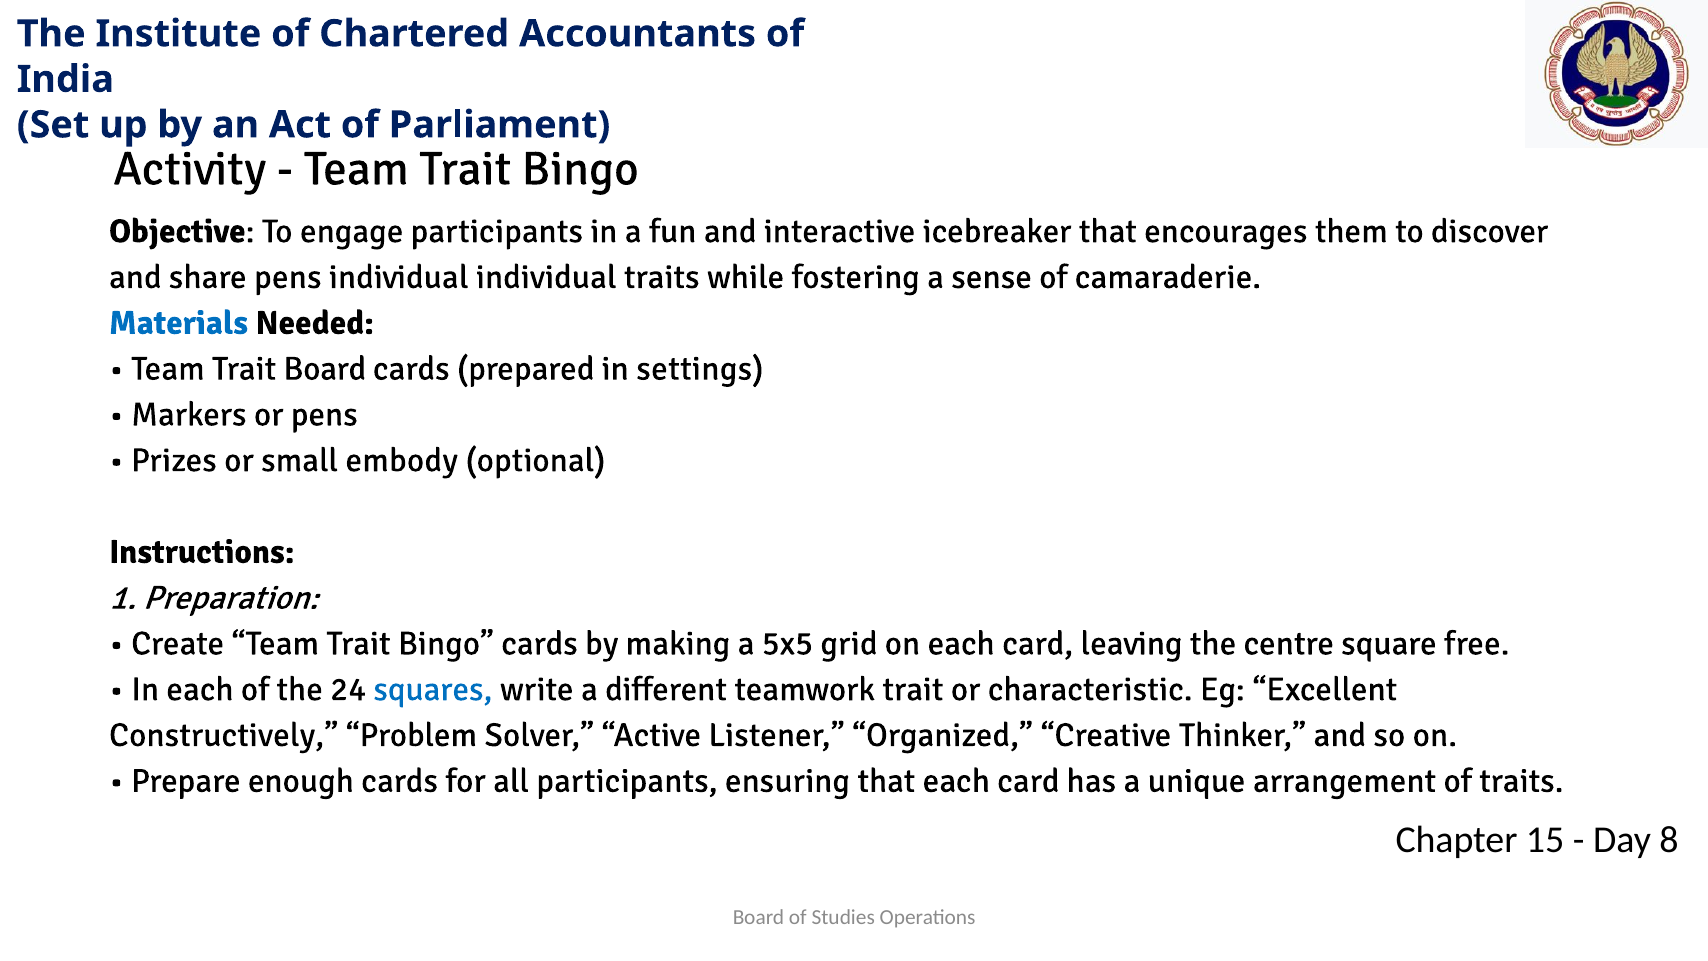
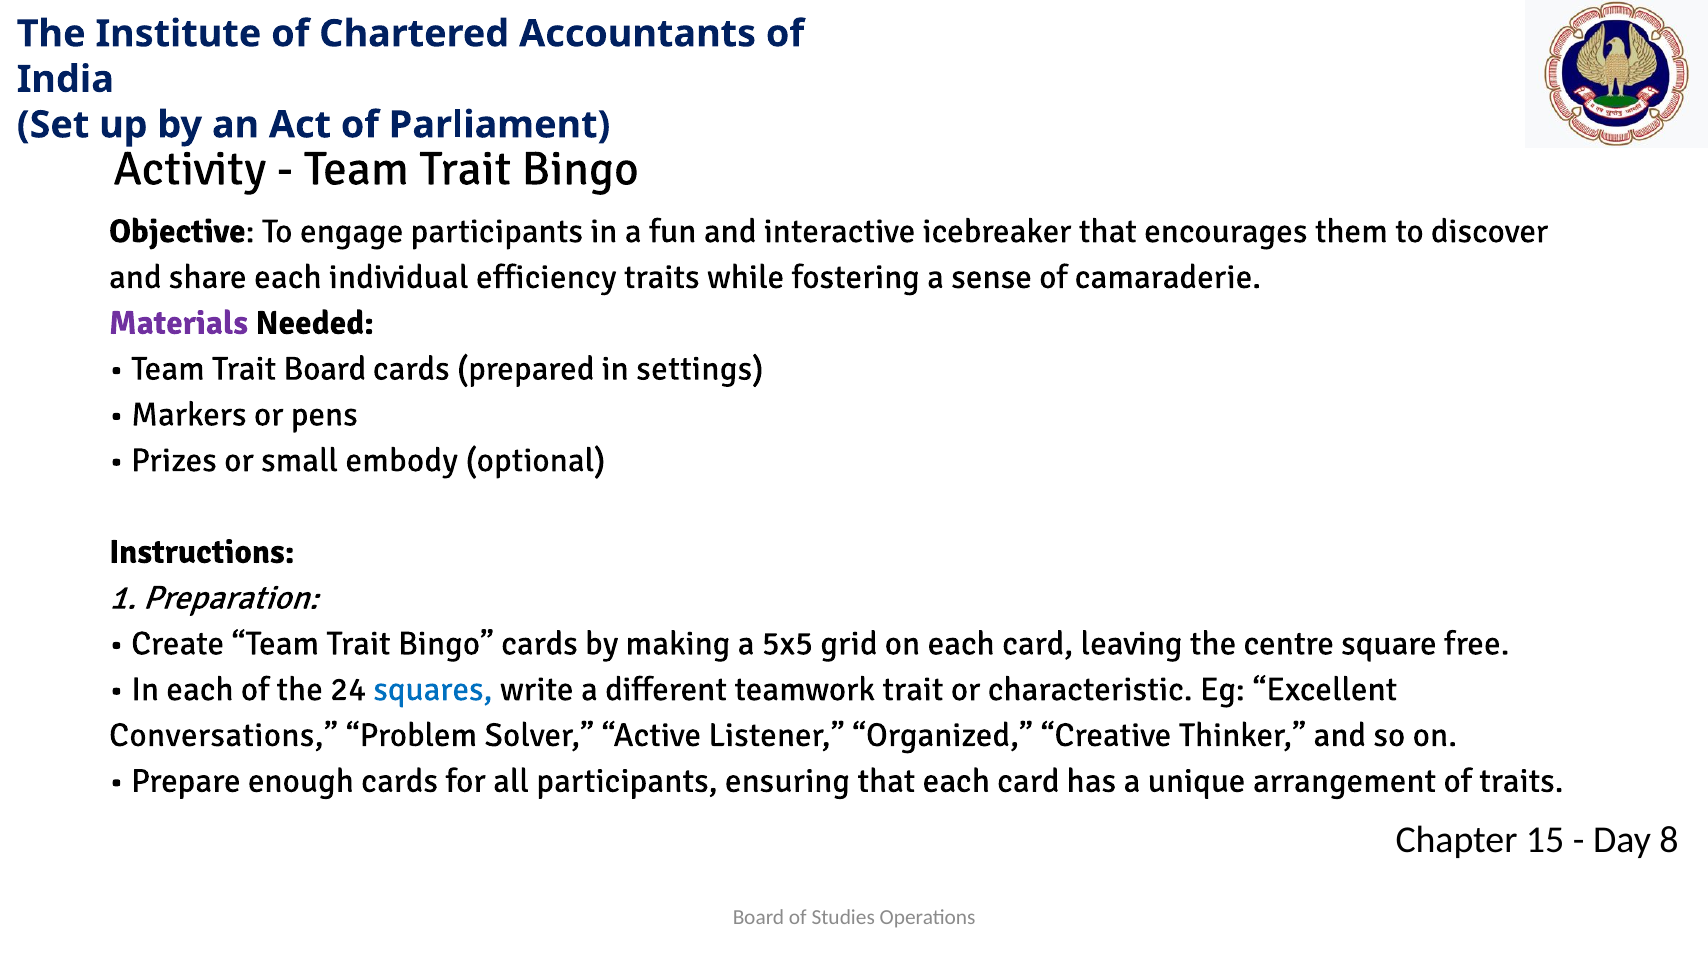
share pens: pens -> each (288, 277)
individual individual: individual -> efficiency (546, 277)
Materials colour: blue -> purple (179, 323)
Constructively: Constructively -> Conversations (224, 735)
